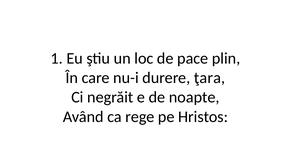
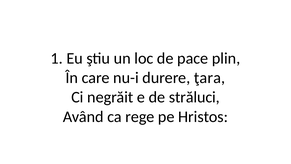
noapte: noapte -> străluci (194, 97)
